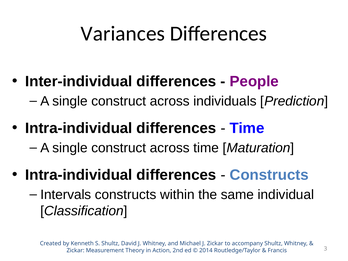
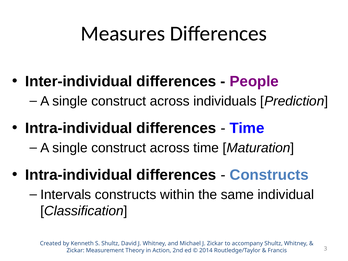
Variances: Variances -> Measures (123, 34)
